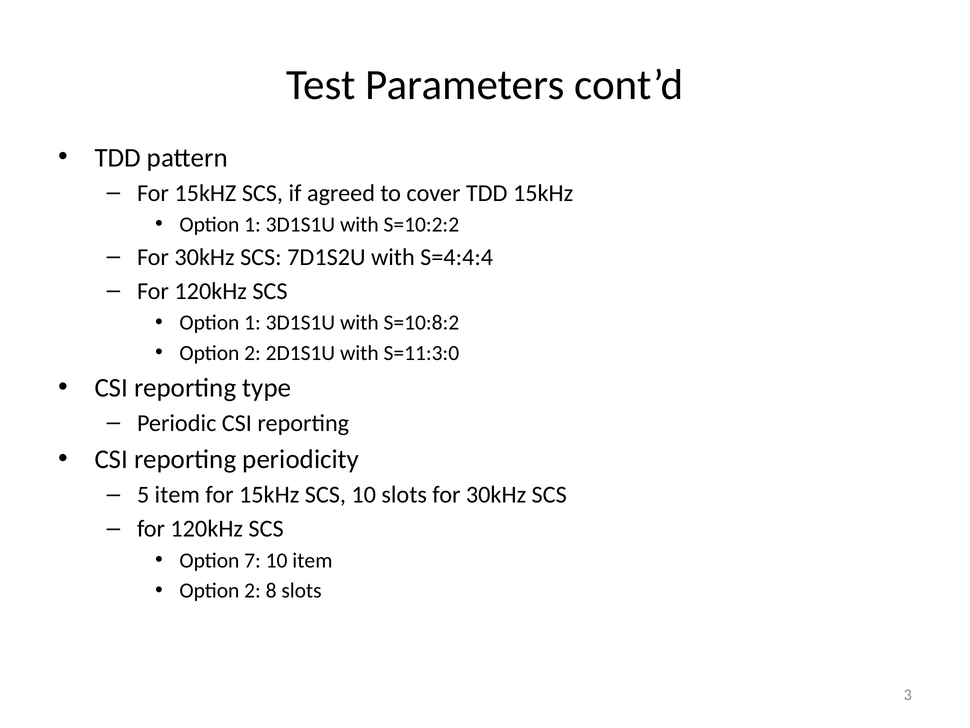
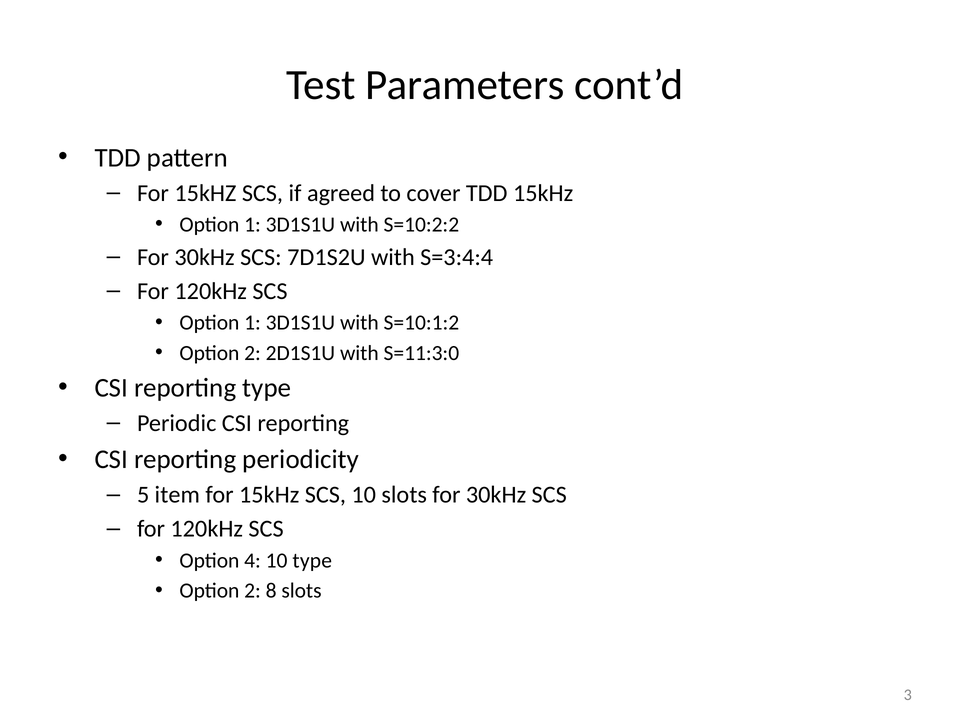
S=4:4:4: S=4:4:4 -> S=3:4:4 (457, 257)
S=10:8:2: S=10:8:2 -> S=10:1:2 (421, 323)
7: 7 -> 4 (253, 560)
10 item: item -> type (312, 560)
